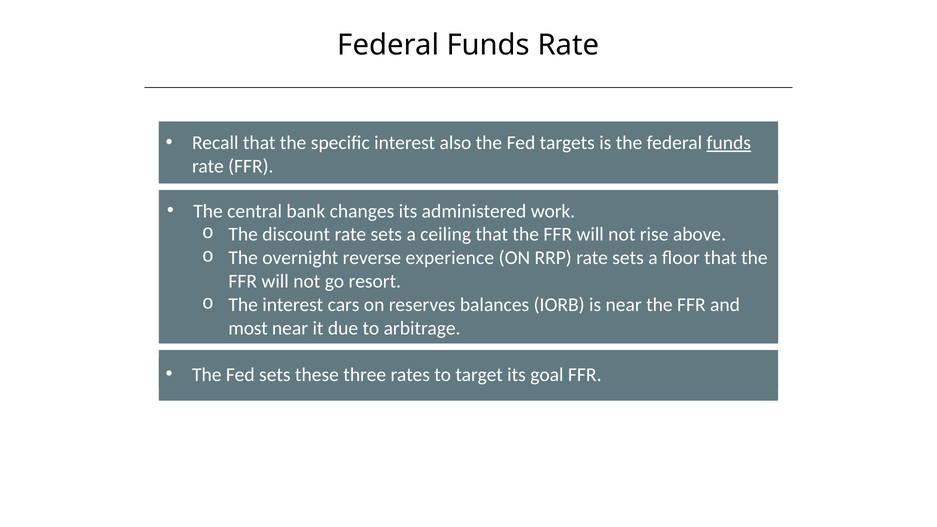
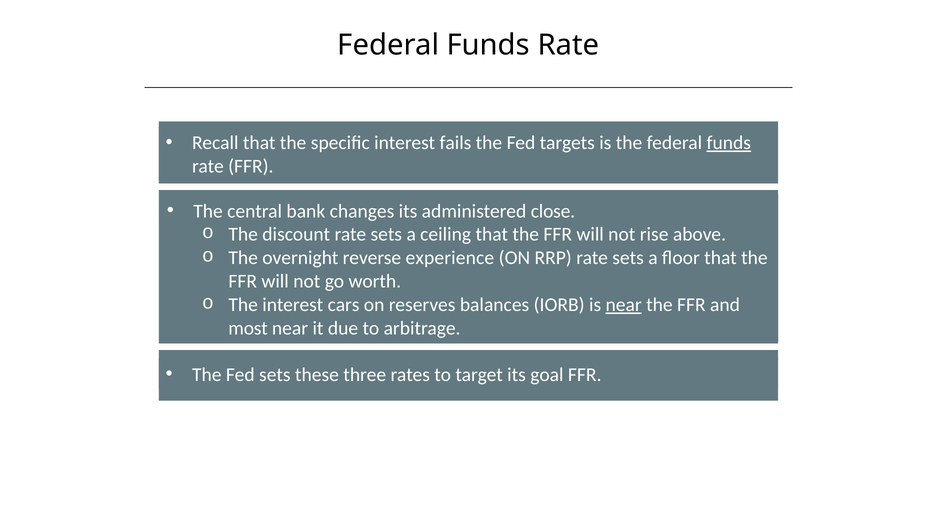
also: also -> fails (455, 143)
work: work -> close (553, 211)
resort: resort -> worth (375, 281)
near underline: none -> present (624, 305)
